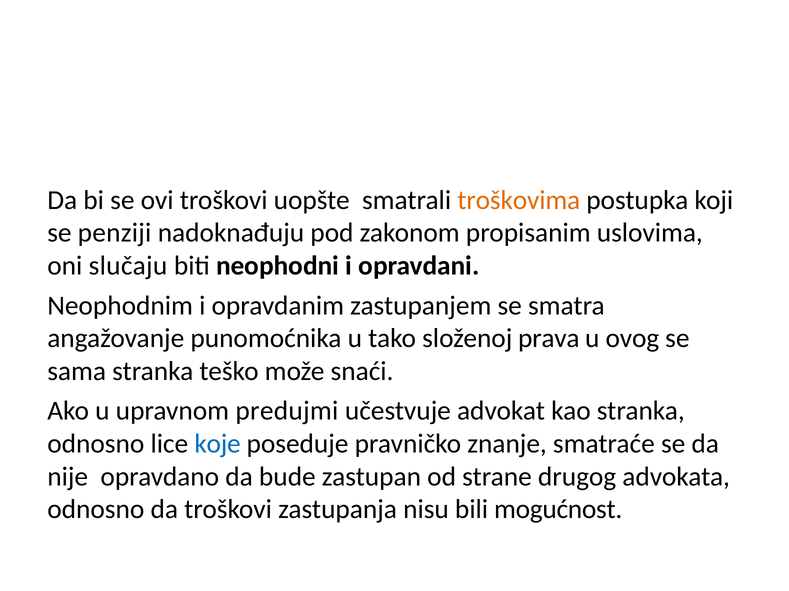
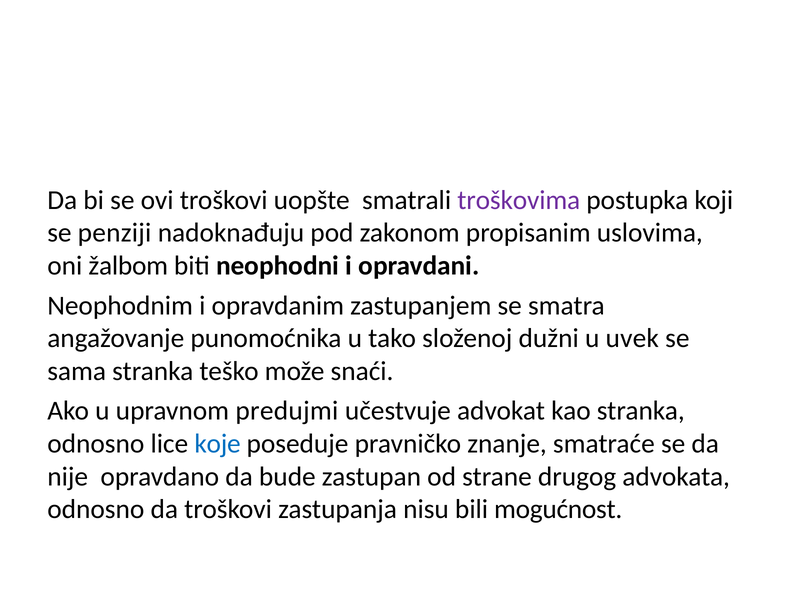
troškovima colour: orange -> purple (519, 200)
slučaju: slučaju -> žalbom (128, 266)
prava: prava -> dužni (549, 339)
ovog: ovog -> uvek (632, 339)
